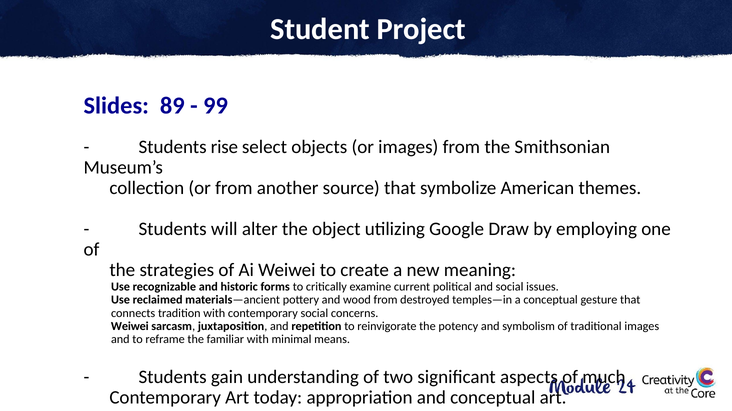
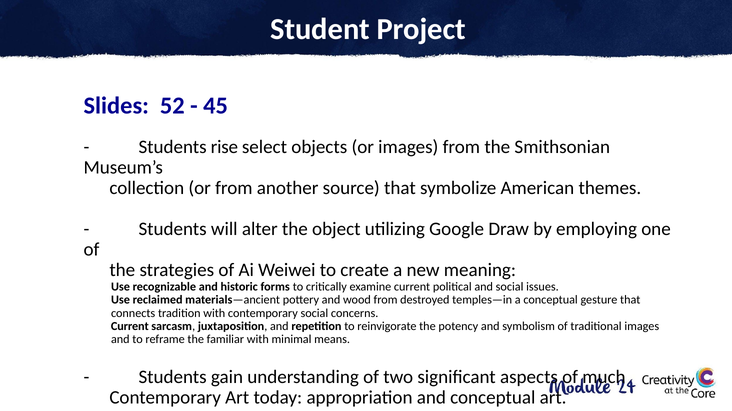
89: 89 -> 52 (172, 106)
99: 99 -> 45 (216, 106)
Weiwei: Weiwei -> Current (130, 327)
